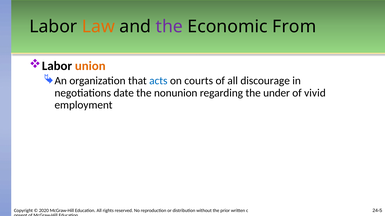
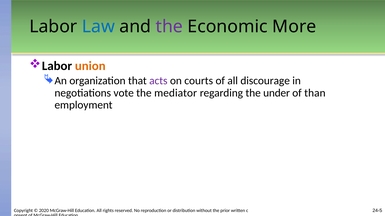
Law colour: orange -> blue (98, 27)
From: From -> More (294, 27)
acts colour: blue -> purple (158, 81)
date: date -> vote (124, 93)
nonunion: nonunion -> mediator (176, 93)
vivid: vivid -> than (315, 93)
